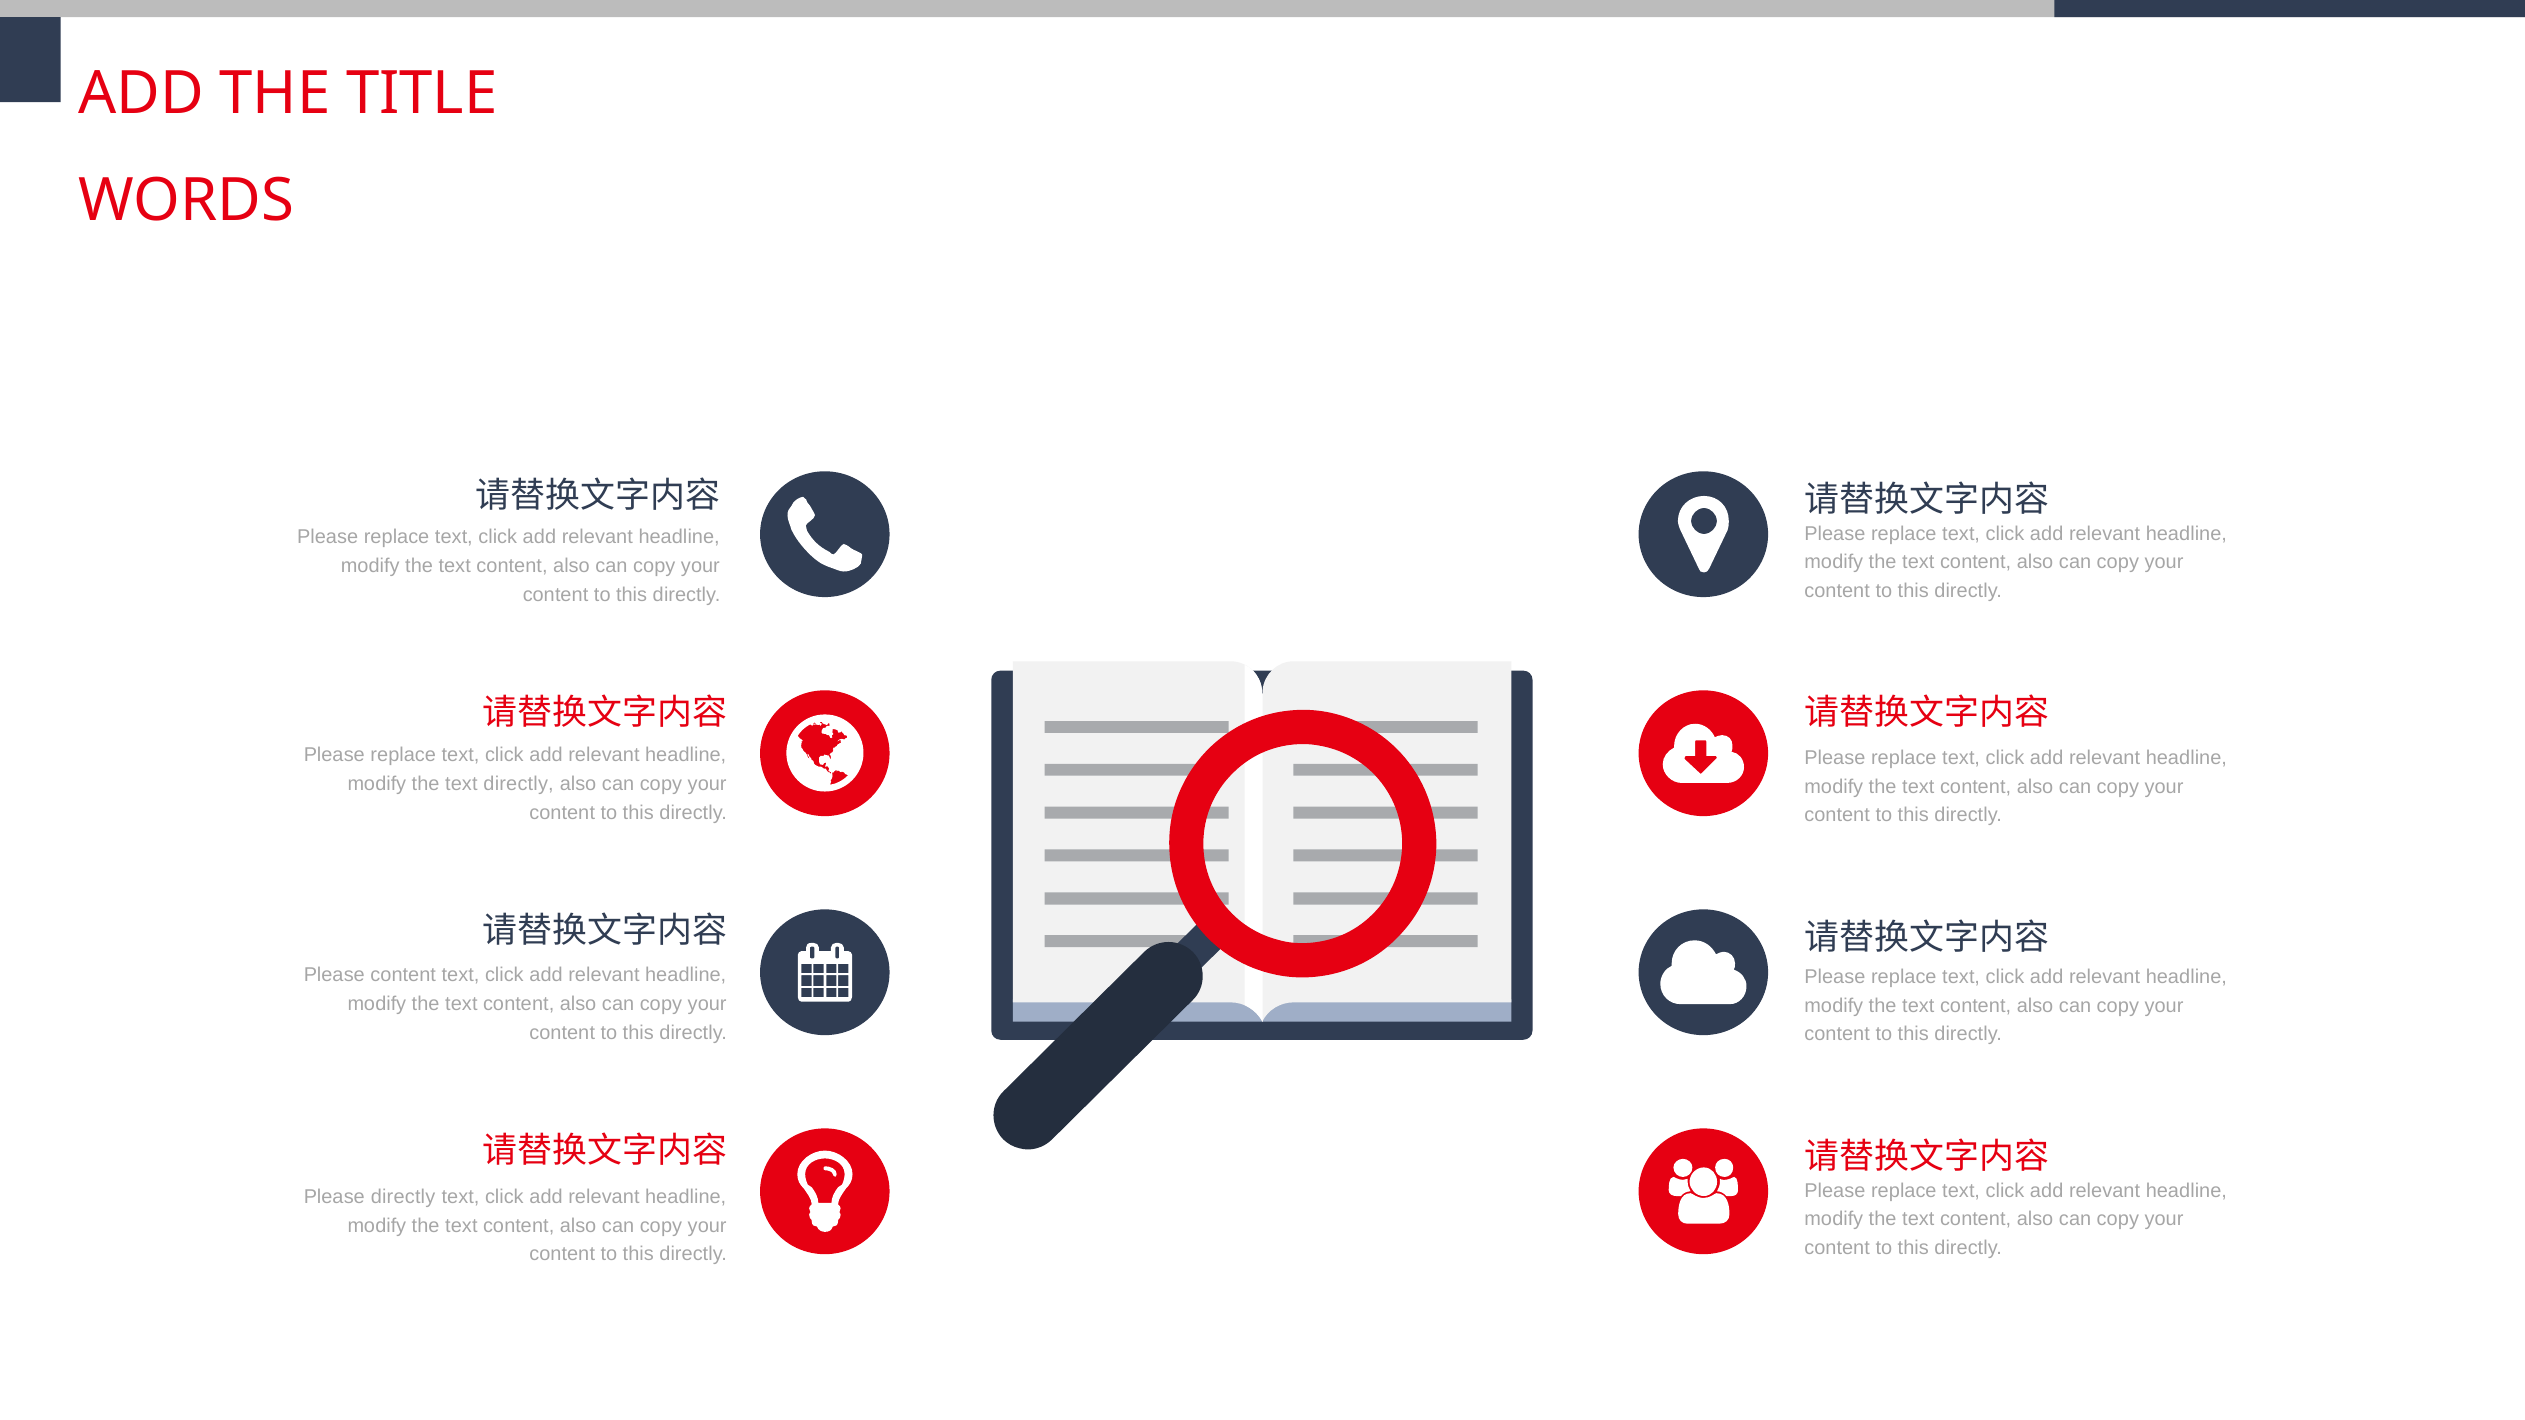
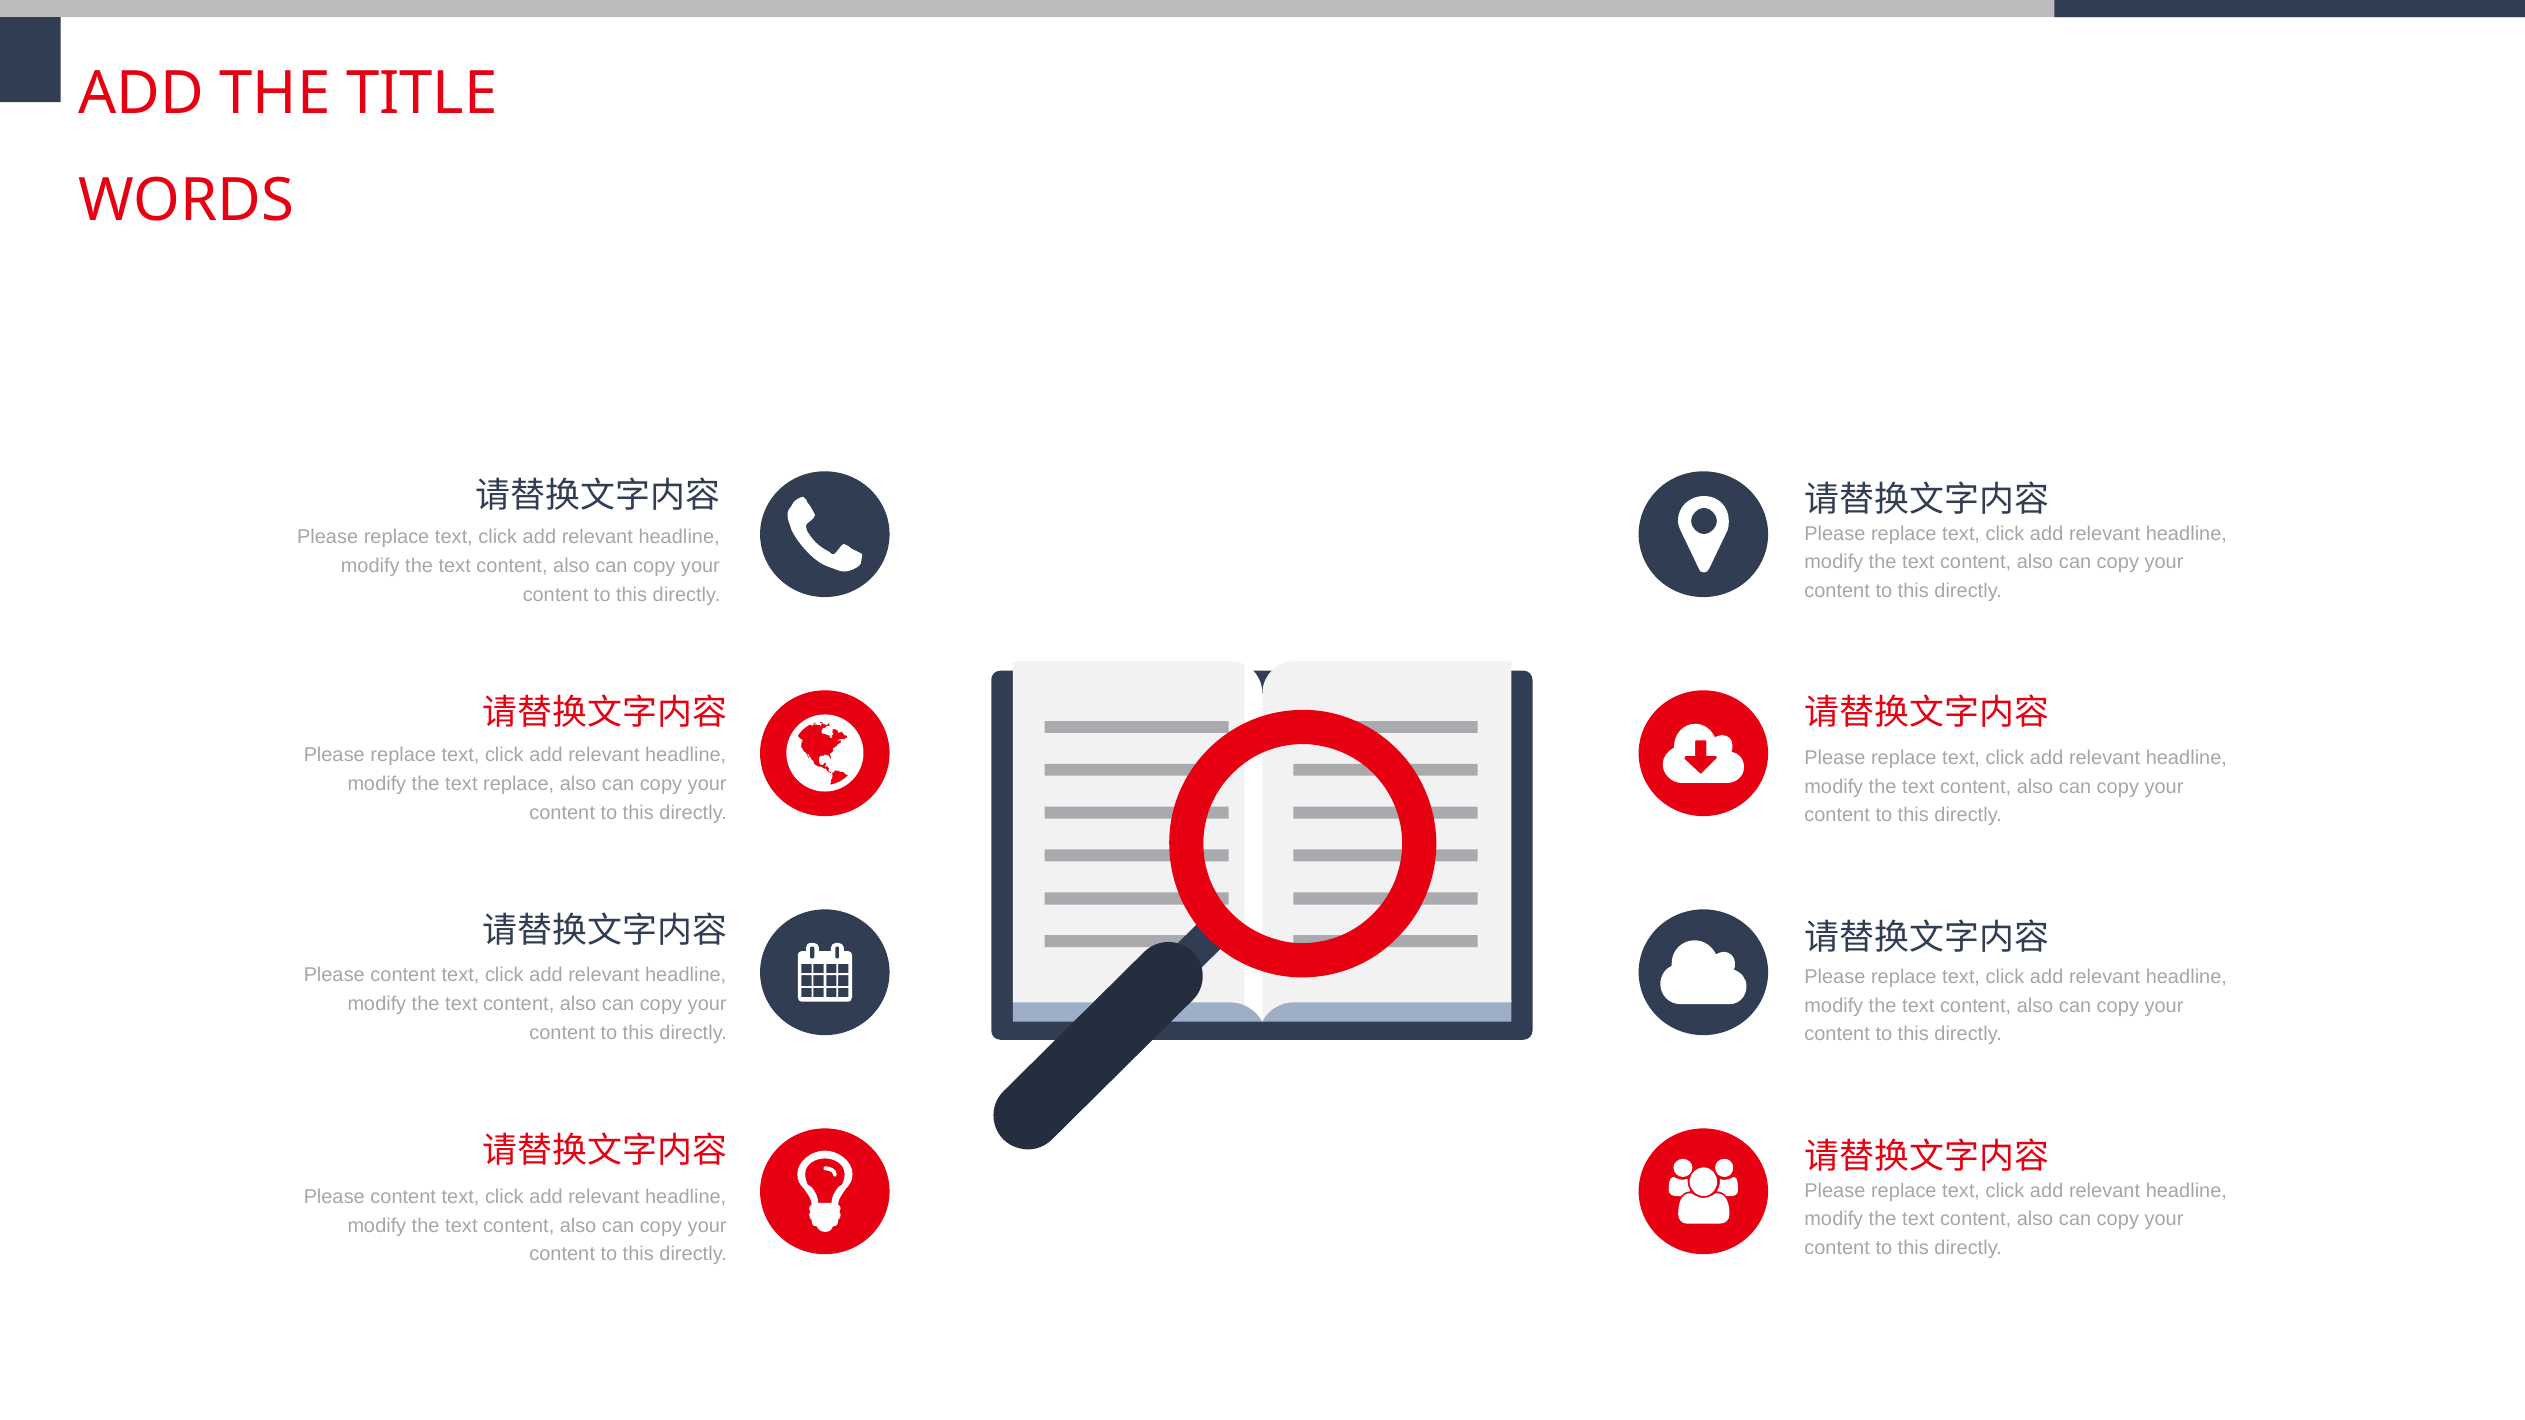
text directly: directly -> replace (519, 784)
directly: directly -> content (403, 1197)
